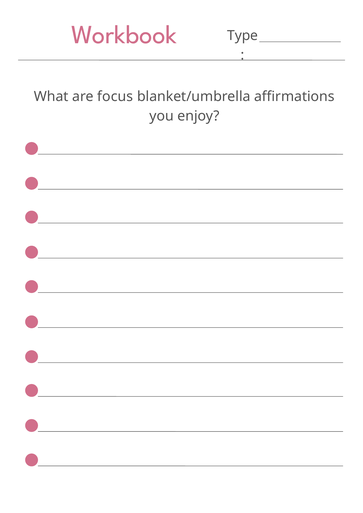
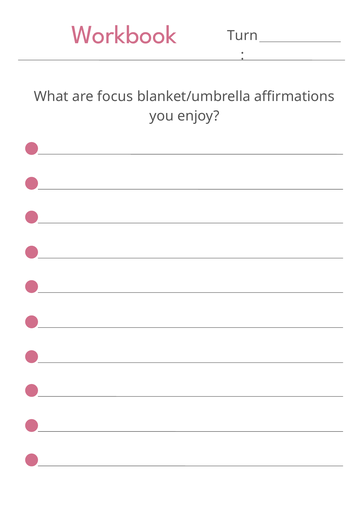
Type: Type -> Turn (243, 36)
